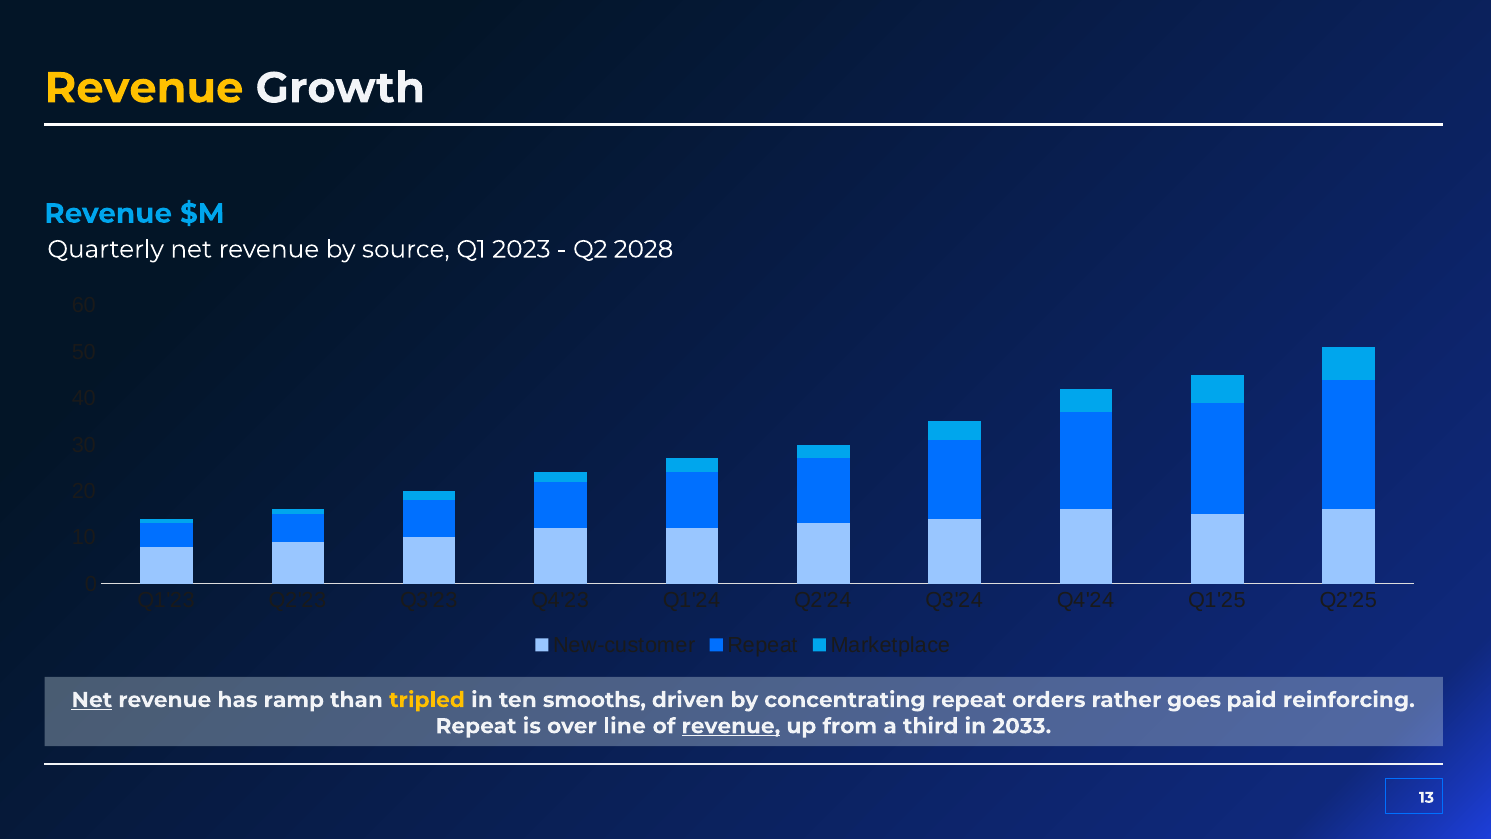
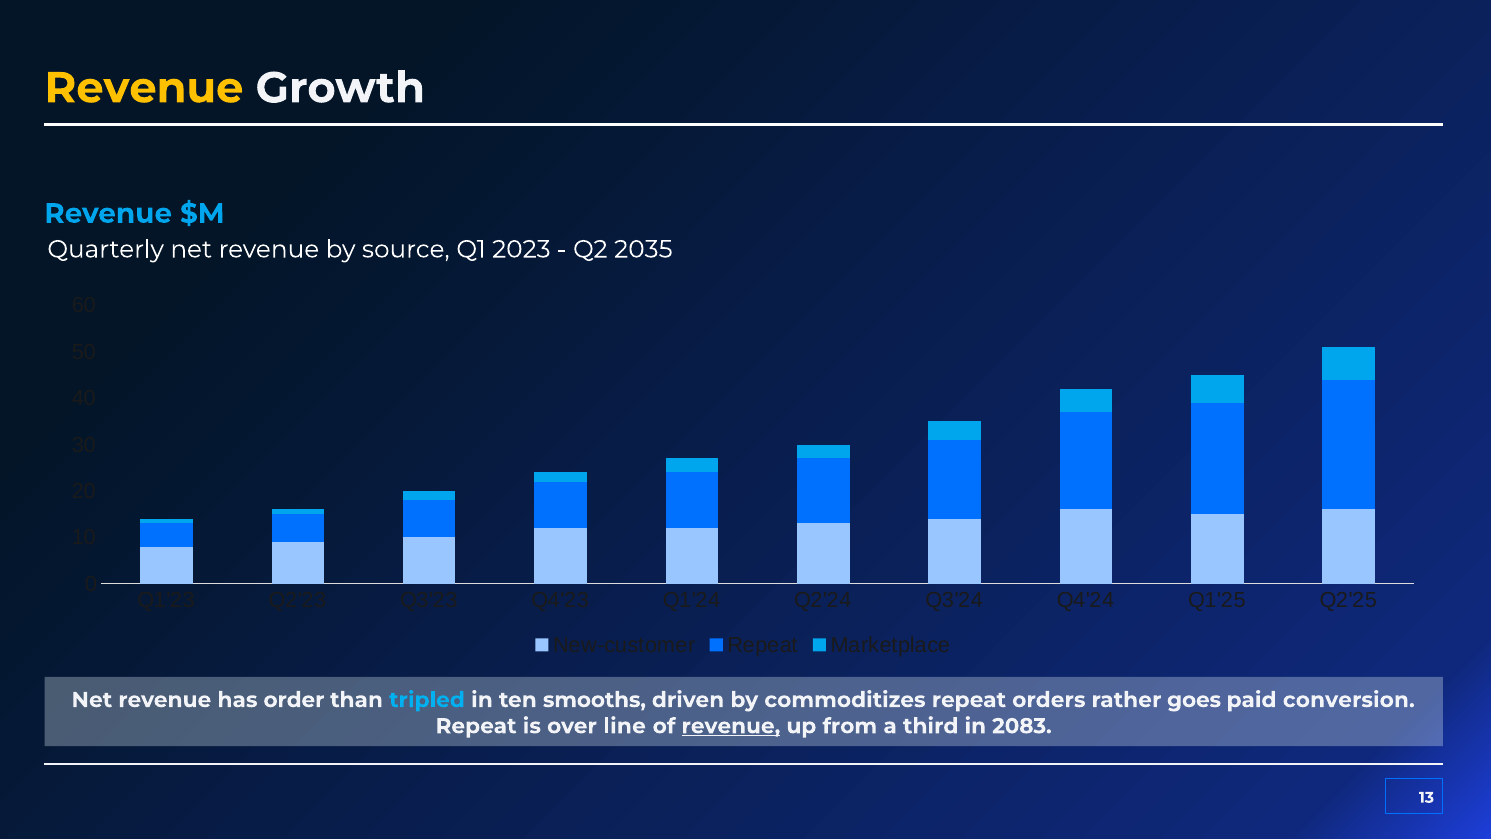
2028: 2028 -> 2035 (643, 249)
Net underline: present -> none (92, 700)
ramp: ramp -> order (294, 700)
tripled colour: yellow -> light blue (427, 700)
concentrating: concentrating -> commoditizes (845, 700)
reinforcing: reinforcing -> conversion (1349, 700)
2033: 2033 -> 2083 (1022, 726)
